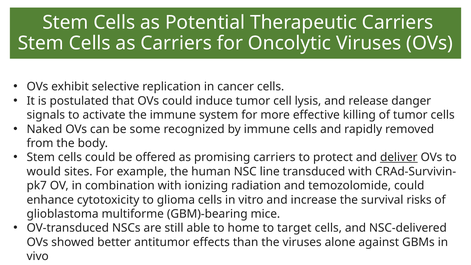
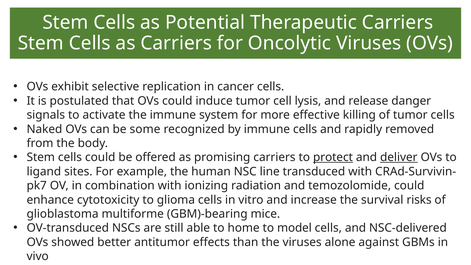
protect underline: none -> present (333, 157)
would: would -> ligand (44, 171)
target: target -> model (294, 228)
